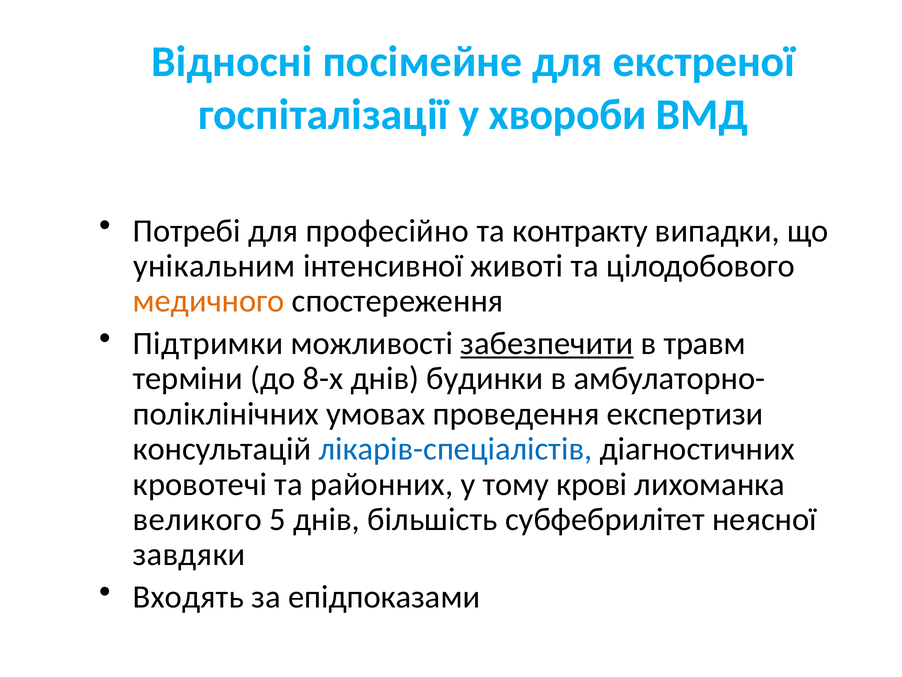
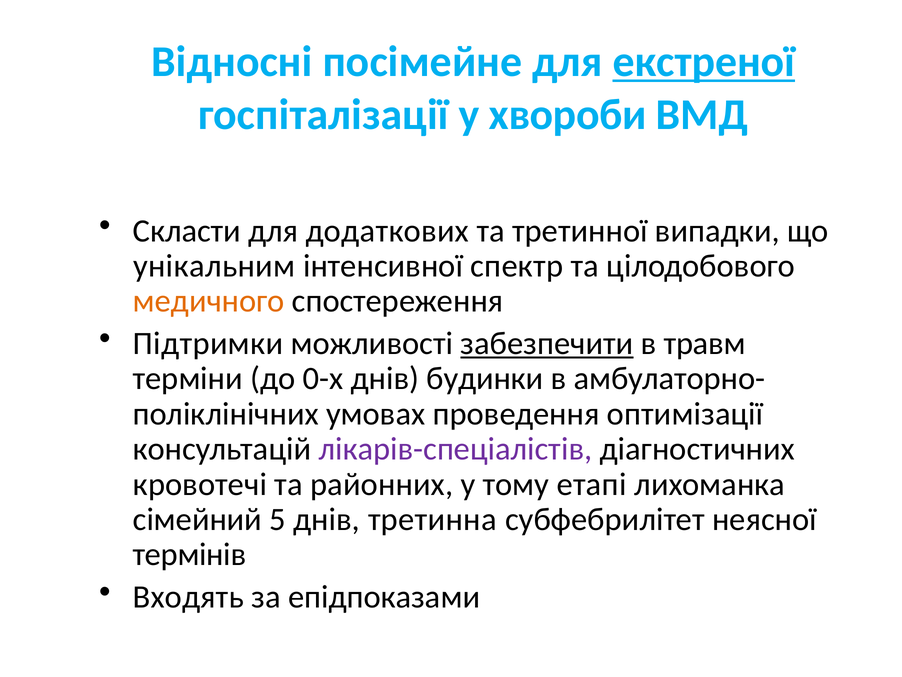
екстреної underline: none -> present (704, 62)
Потребі: Потребі -> Скласти (187, 231)
професійно: професійно -> додаткових (387, 231)
контракту: контракту -> третинної (580, 231)
животі: животі -> спектр (517, 266)
8-х: 8-х -> 0-х (323, 378)
експертизи: експертизи -> оптимізації (685, 414)
лікарів-спеціалістів colour: blue -> purple (455, 449)
крові: крові -> етапі (592, 484)
великого: великого -> сімейний (197, 519)
більшість: більшість -> третинна (432, 519)
завдяки: завдяки -> термінів (189, 554)
